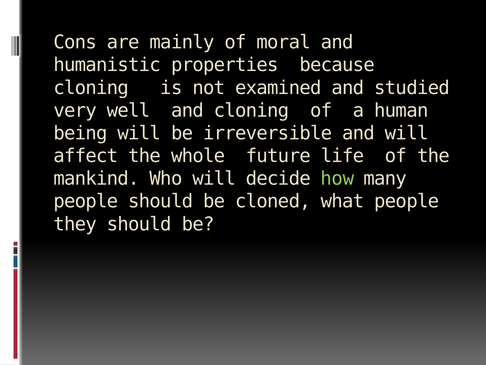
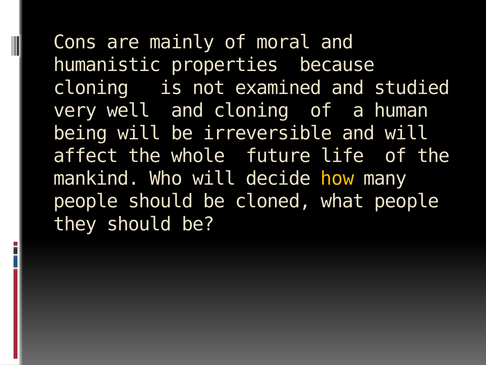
how colour: light green -> yellow (337, 178)
